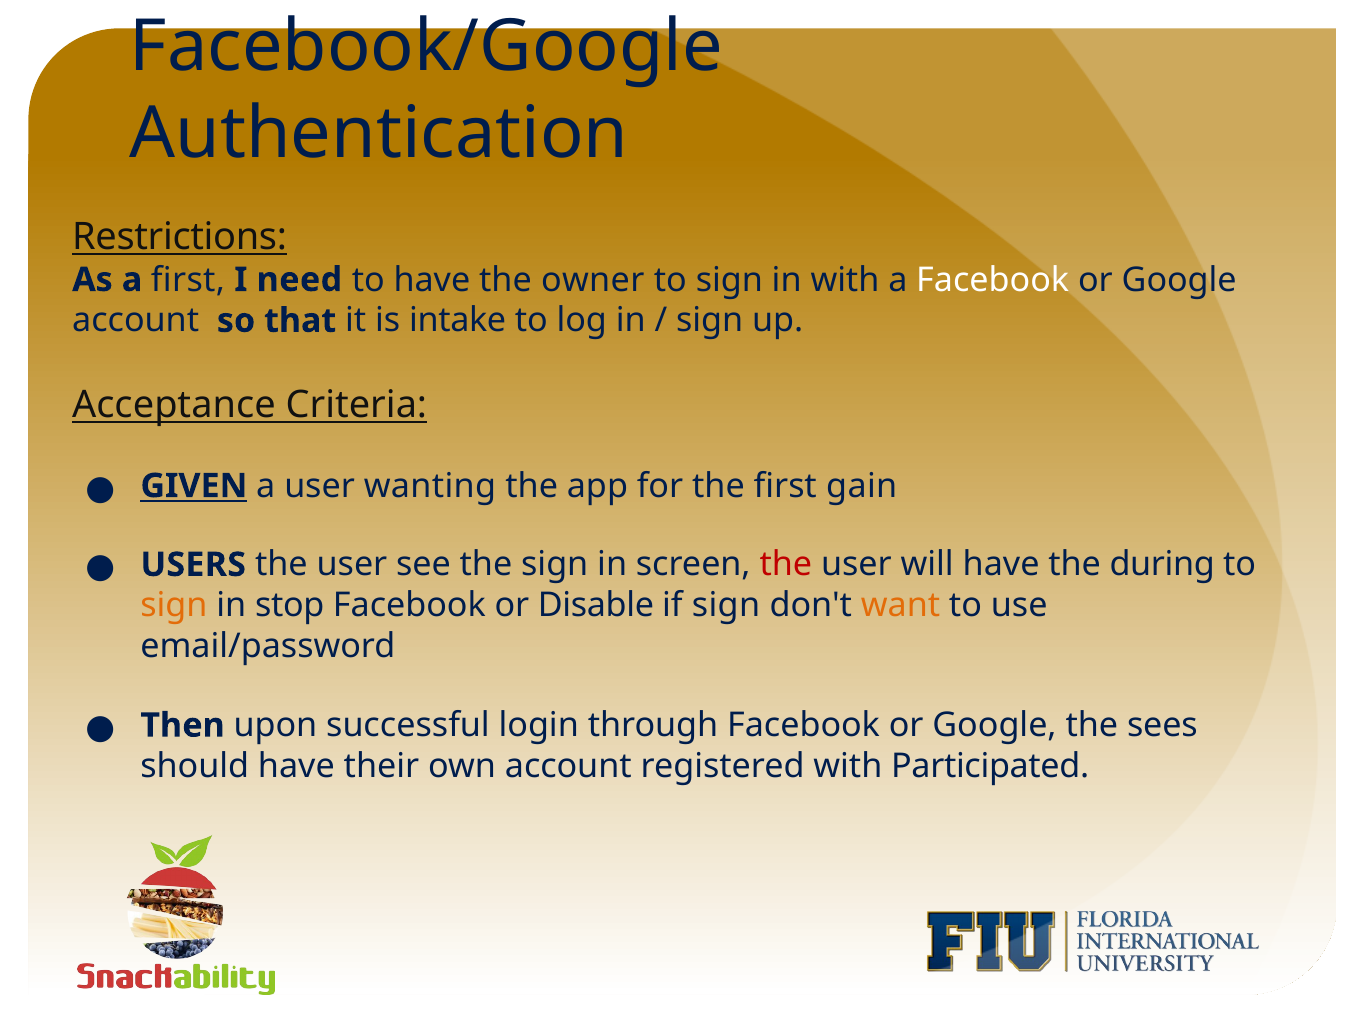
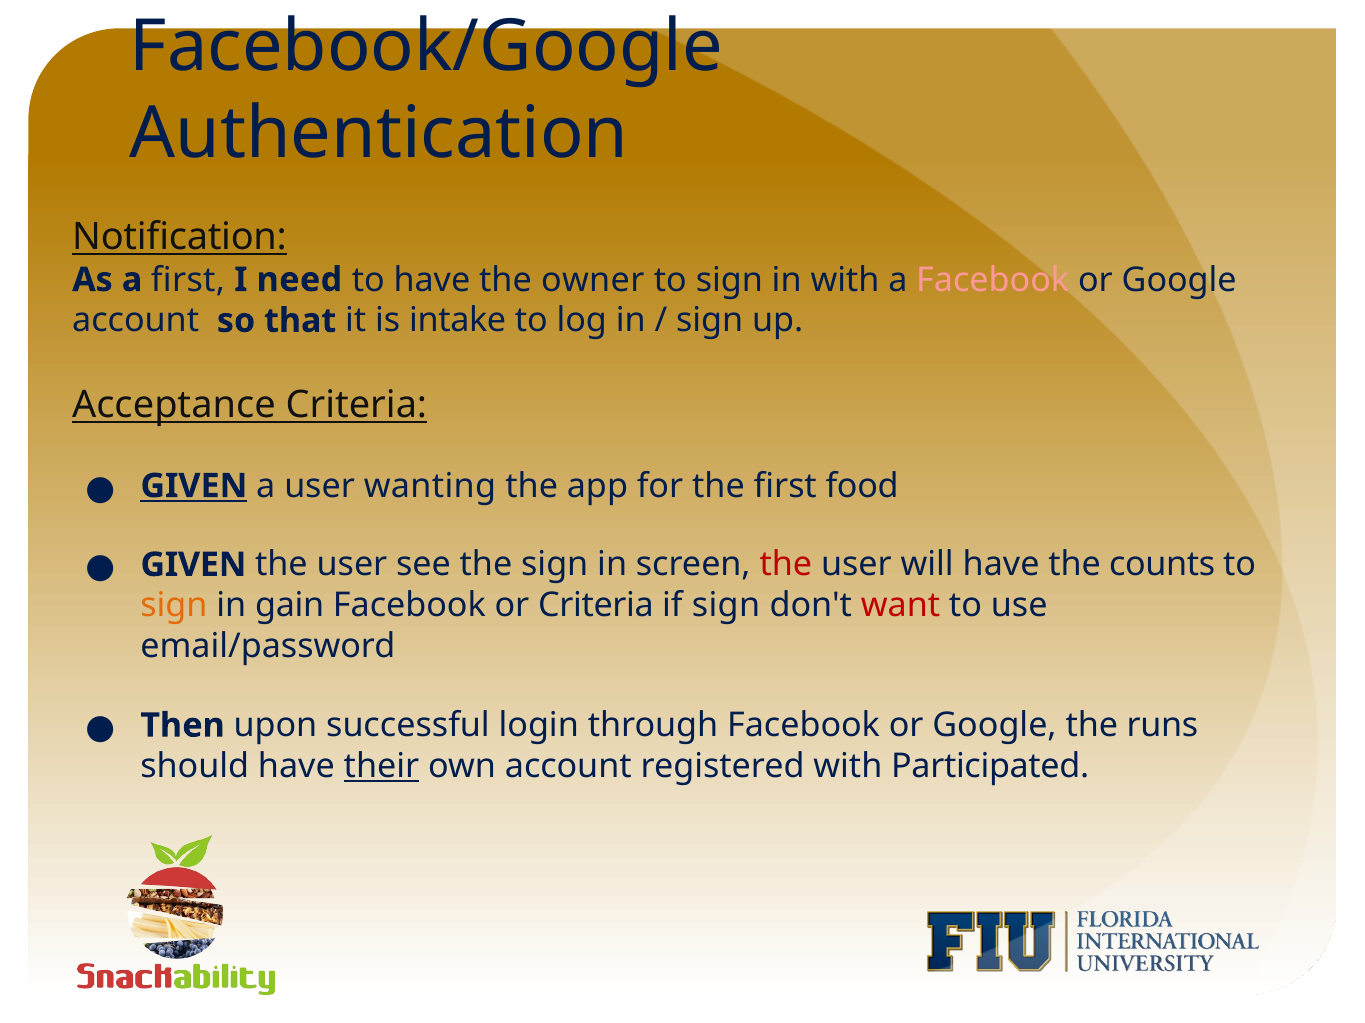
Restrictions: Restrictions -> Notification (180, 237)
Facebook colour: white -> pink (993, 280)
gain: gain -> food (862, 486)
USERS: USERS -> GIVEN (193, 565)
during: during -> counts (1162, 565)
stop: stop -> gain (290, 606)
or Disable: Disable -> Criteria (596, 606)
want colour: orange -> red (901, 606)
sees: sees -> runs (1163, 726)
their underline: none -> present (381, 767)
